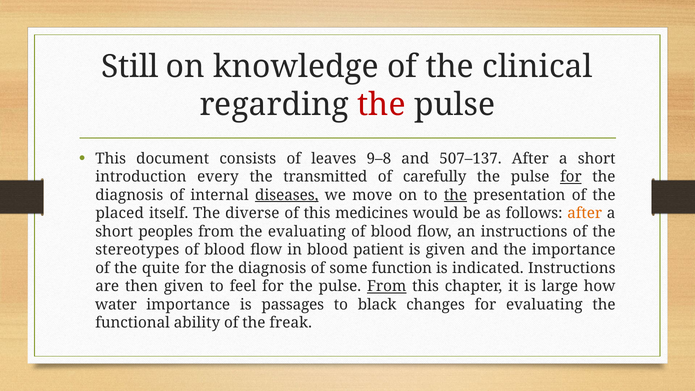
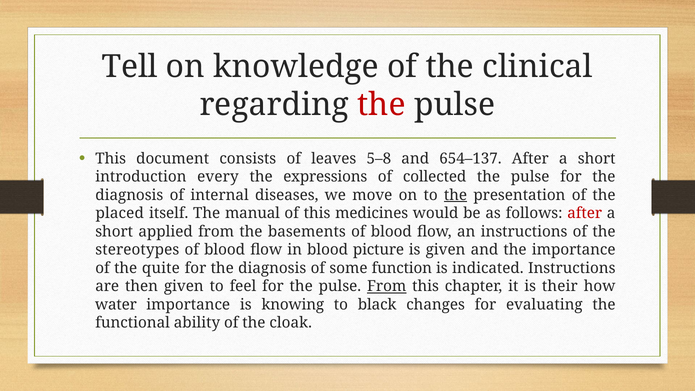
Still: Still -> Tell (130, 66)
9–8: 9–8 -> 5–8 (379, 159)
507–137: 507–137 -> 654–137 (470, 159)
transmitted: transmitted -> expressions (325, 177)
carefully: carefully -> collected (435, 177)
for underline: present -> none (571, 177)
diseases underline: present -> none (287, 195)
diverse: diverse -> manual (252, 213)
after colour: orange -> red (585, 213)
peoples: peoples -> applied (166, 232)
the evaluating: evaluating -> basements (307, 232)
patient: patient -> picture (378, 250)
large: large -> their (560, 286)
passages: passages -> knowing (293, 305)
freak: freak -> cloak (291, 323)
